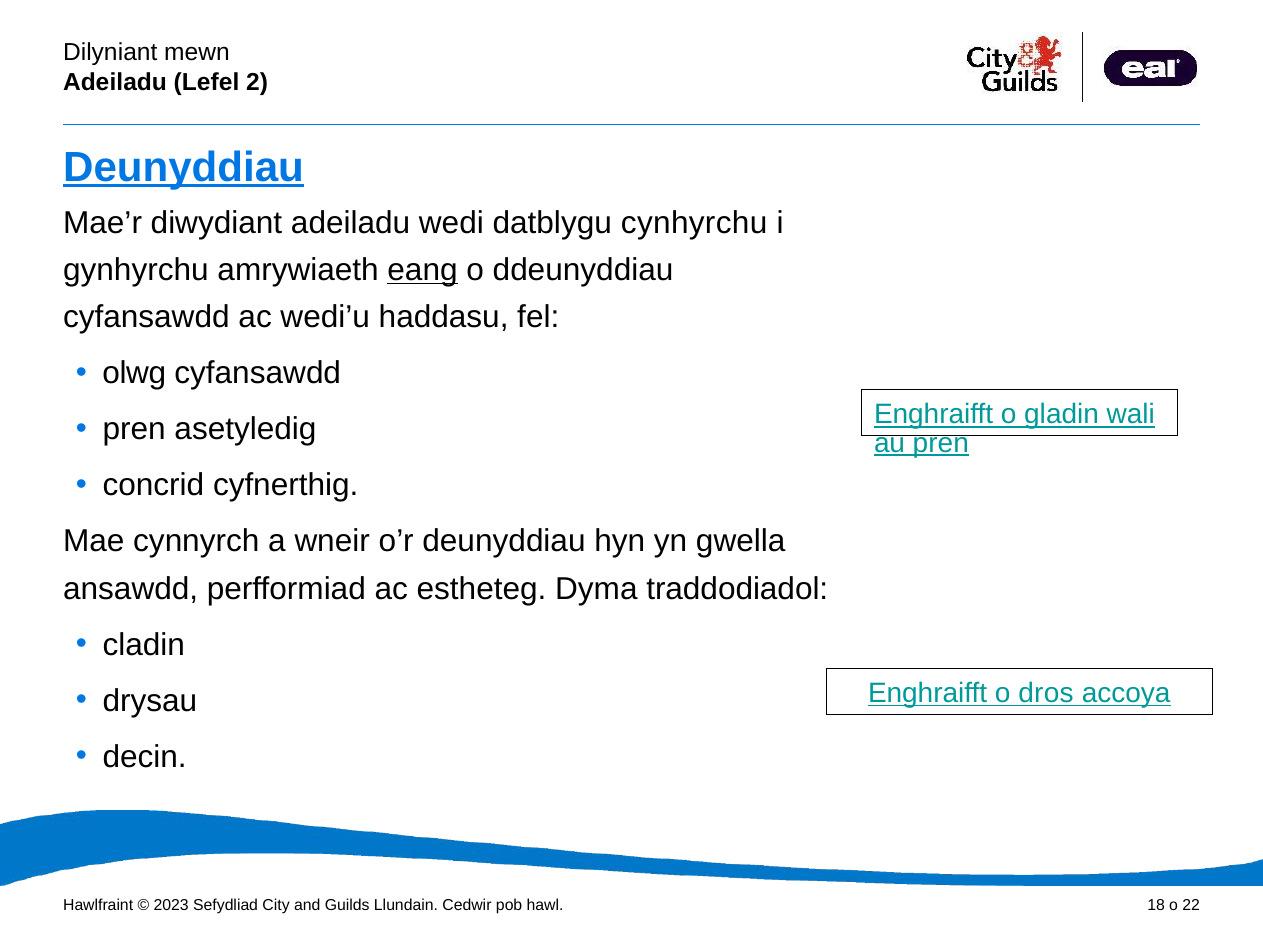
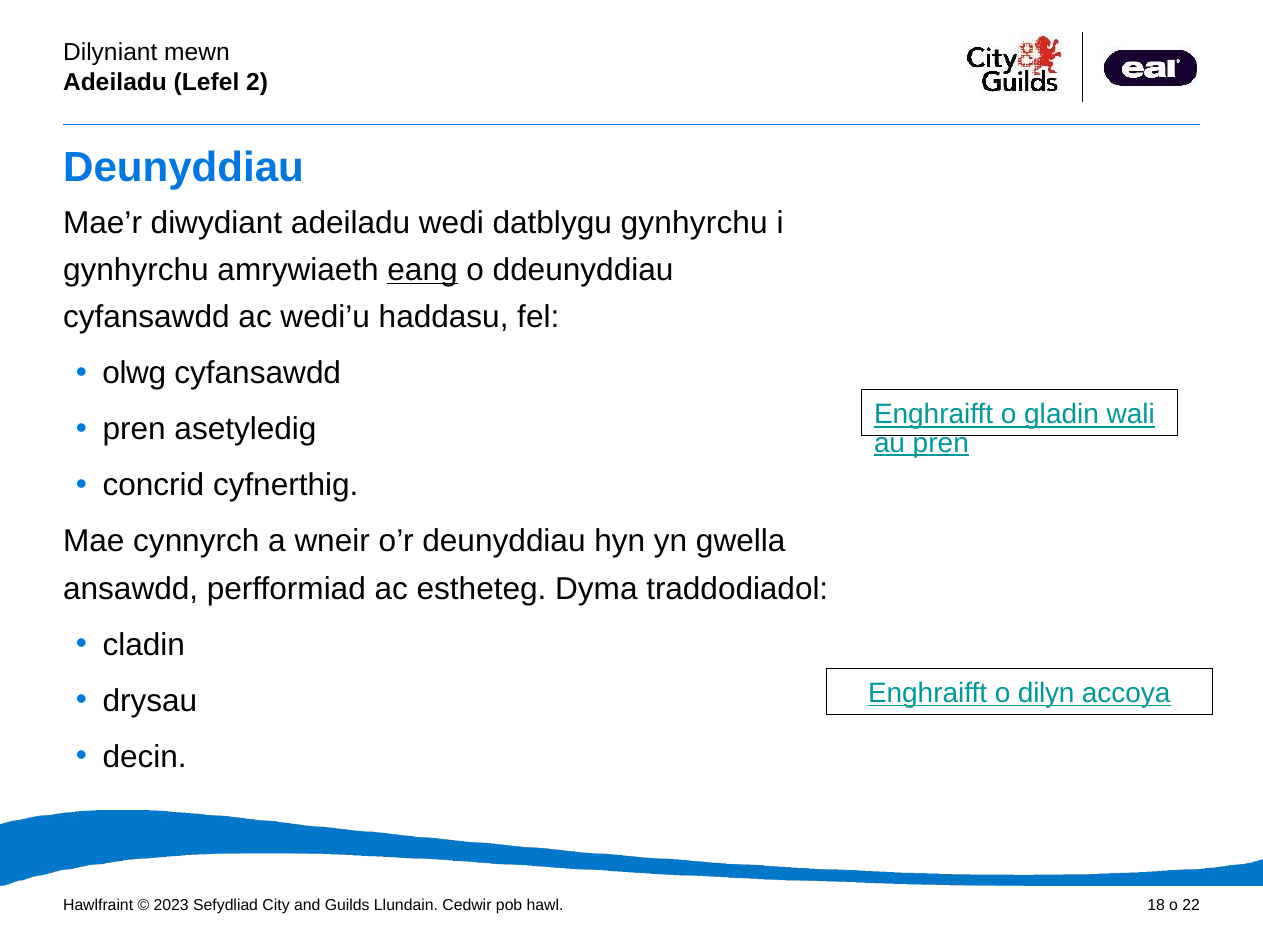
Deunyddiau underline: present -> none (184, 167)
datblygu cynhyrchu: cynhyrchu -> gynhyrchu (694, 223)
dros: dros -> dilyn (1046, 693)
